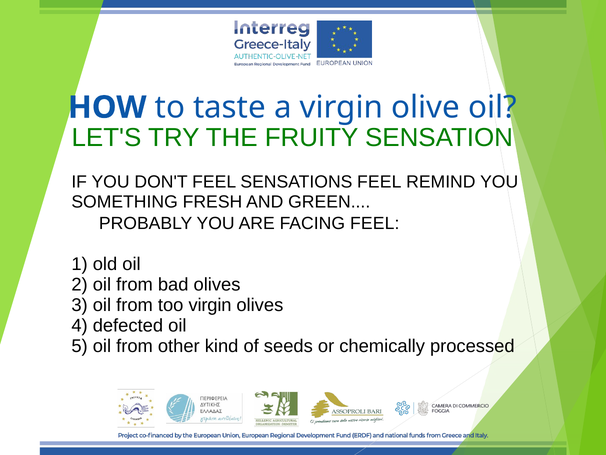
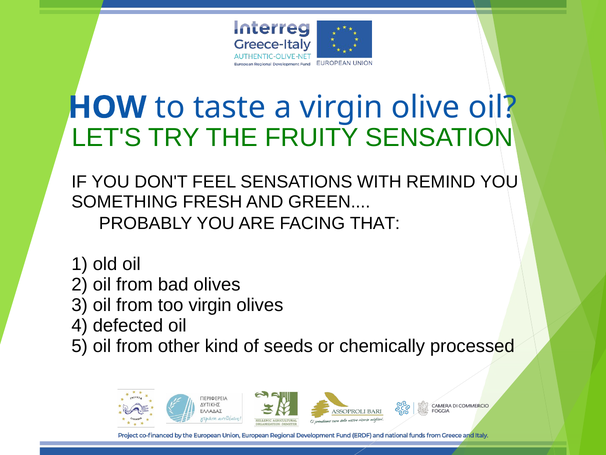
SENSATIONS FEEL: FEEL -> WITH (379, 182)
FACING FEEL: FEEL -> THAT (375, 223)
